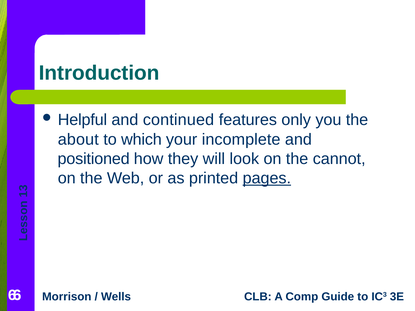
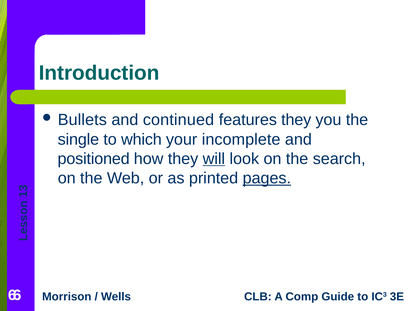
Helpful: Helpful -> Bullets (82, 120)
features only: only -> they (296, 120)
about: about -> single (78, 139)
will underline: none -> present (214, 159)
cannot: cannot -> search (339, 159)
